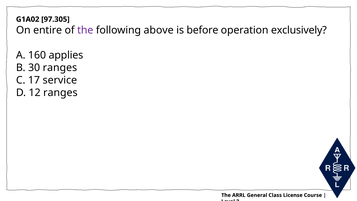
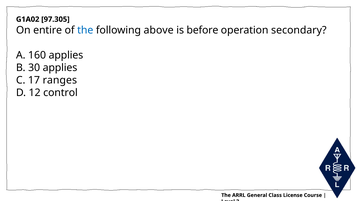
the colour: purple -> blue (85, 30)
exclusively: exclusively -> secondary (299, 30)
30 ranges: ranges -> applies (60, 68)
service: service -> ranges (60, 80)
12 ranges: ranges -> control (60, 93)
